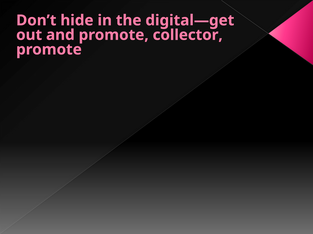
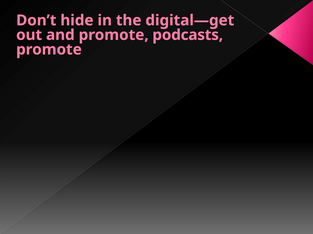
collector: collector -> podcasts (188, 35)
